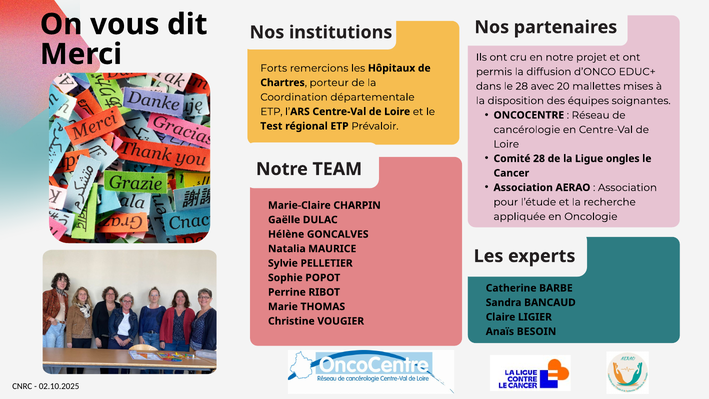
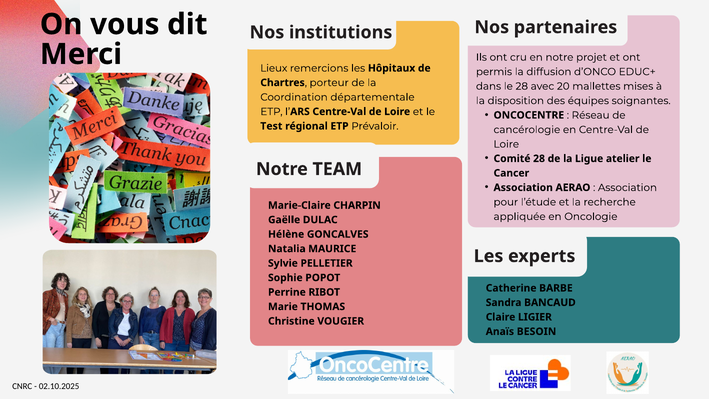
Forts: Forts -> Lieux (274, 68)
ongles: ongles -> atelier (623, 159)
